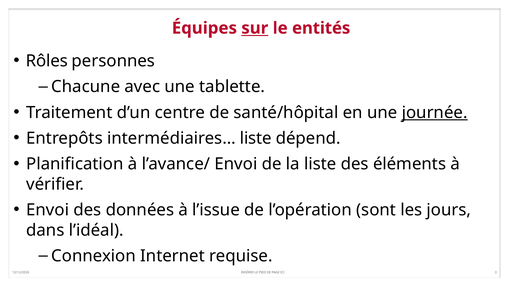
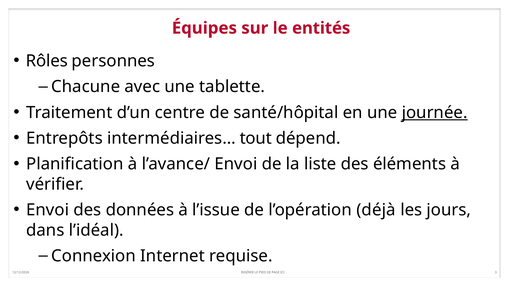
sur underline: present -> none (255, 28)
intermédiaires… liste: liste -> tout (256, 138)
sont: sont -> déjà (376, 210)
